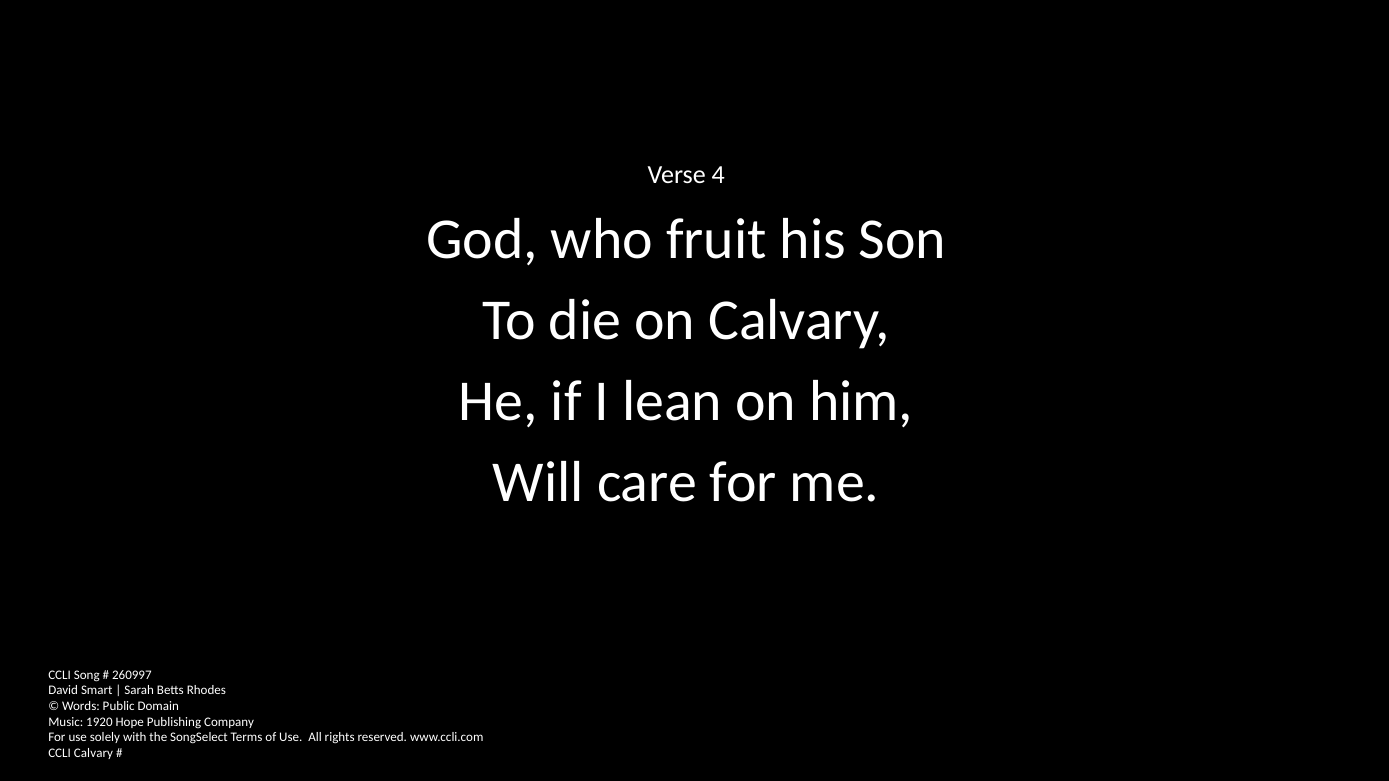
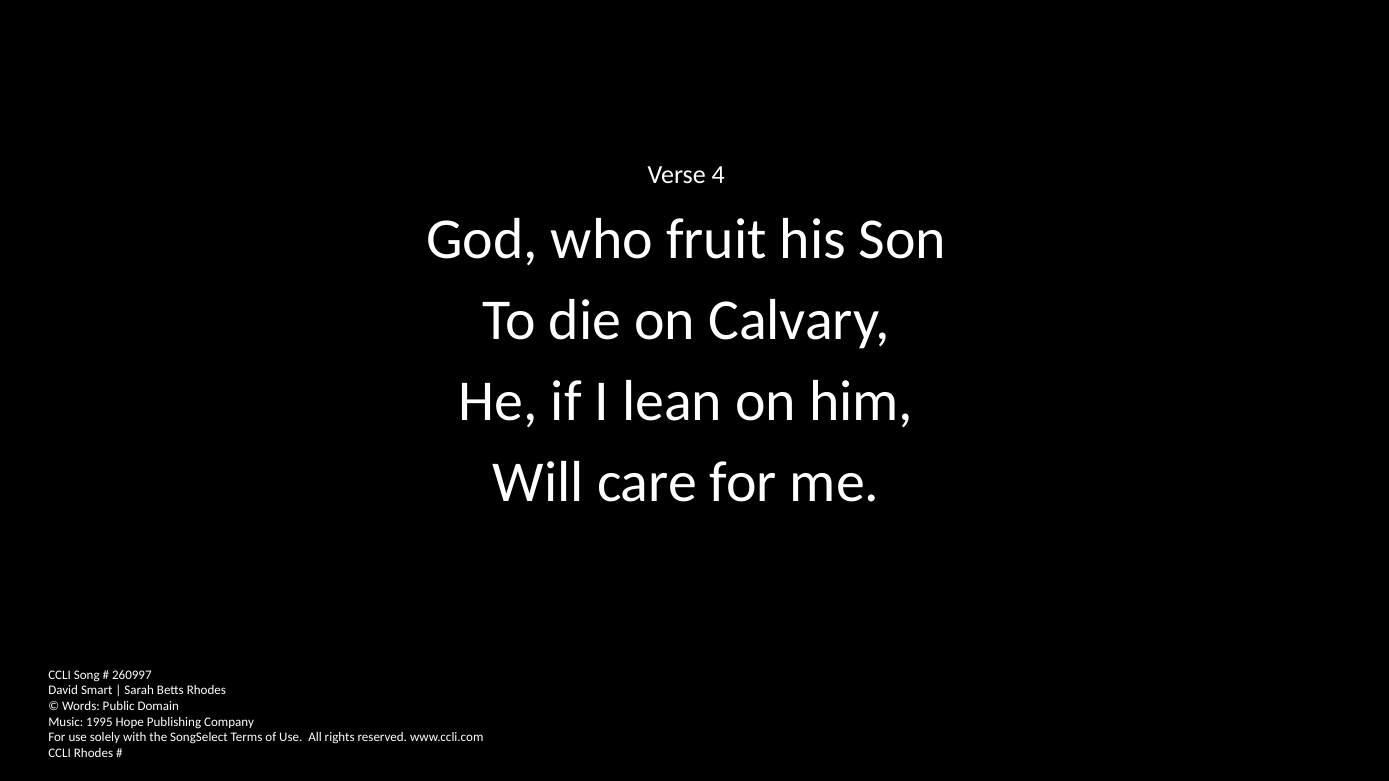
1920: 1920 -> 1995 (99, 722)
CCLI Calvary: Calvary -> Rhodes (94, 754)
